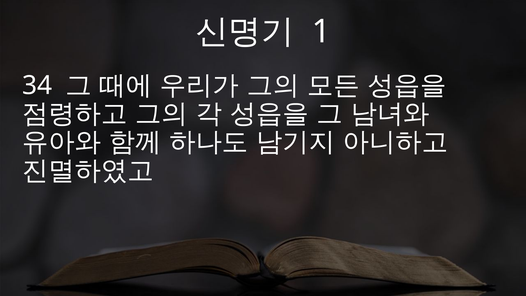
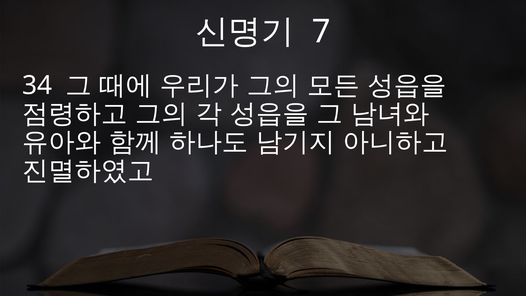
1: 1 -> 7 (321, 32)
